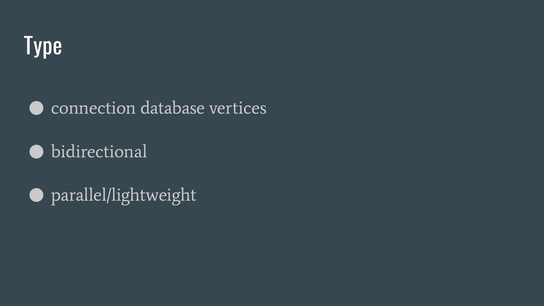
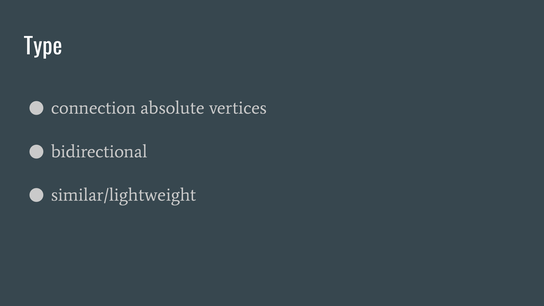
database: database -> absolute (173, 108)
parallel/lightweight: parallel/lightweight -> similar/lightweight (124, 195)
